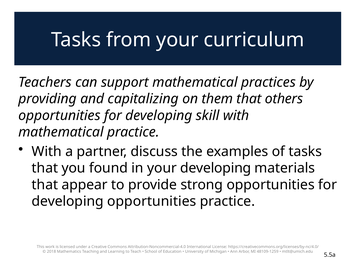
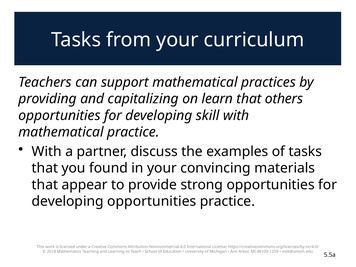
them: them -> learn (217, 99)
your developing: developing -> convincing (216, 168)
